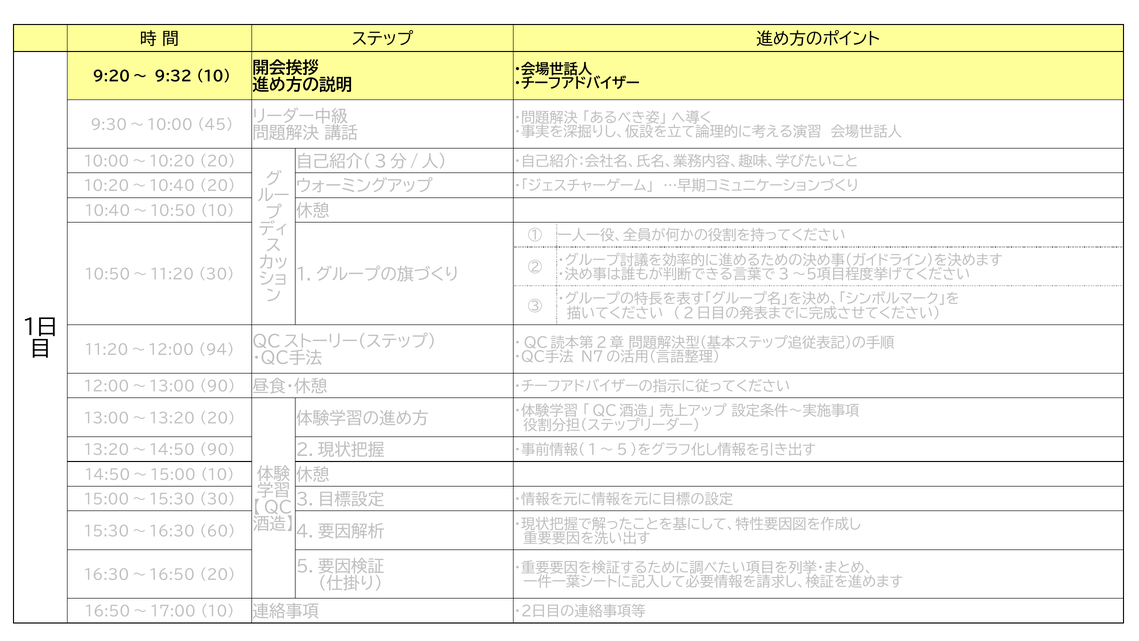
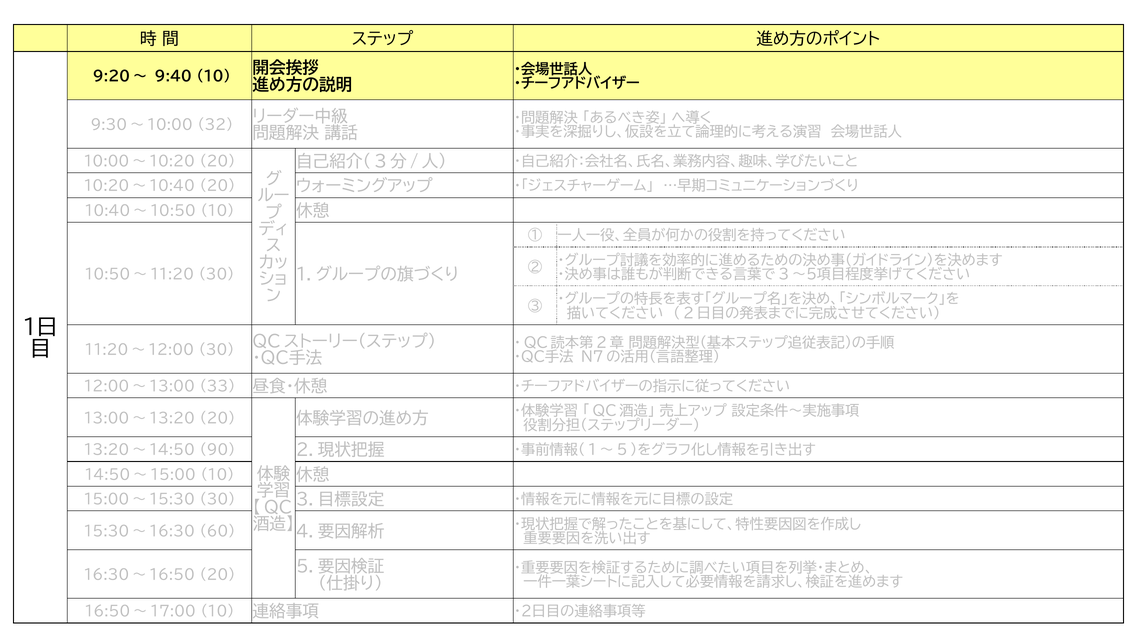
9:32: 9:32 -> 9:40 (173, 77)
45: 45 -> 32 (215, 125)
11:20～12:00 94: 94 -> 30 (217, 350)
12:00～13:00 90: 90 -> 33 (217, 386)
